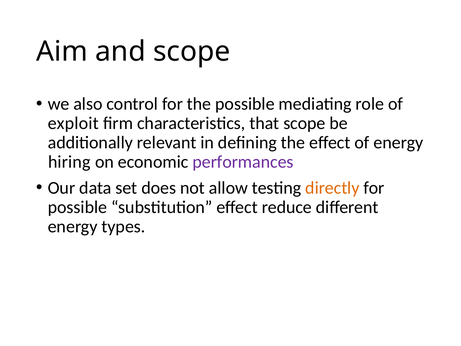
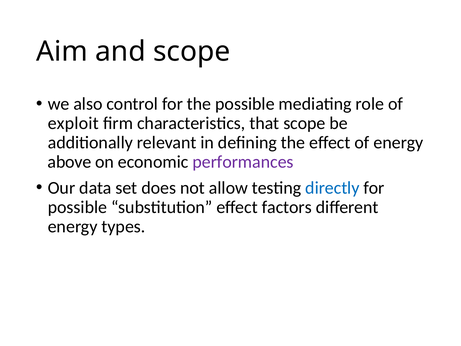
hiring: hiring -> above (70, 162)
directly colour: orange -> blue (332, 188)
reduce: reduce -> factors (287, 207)
